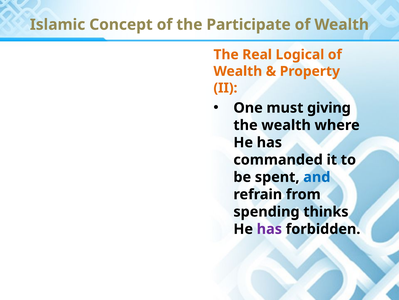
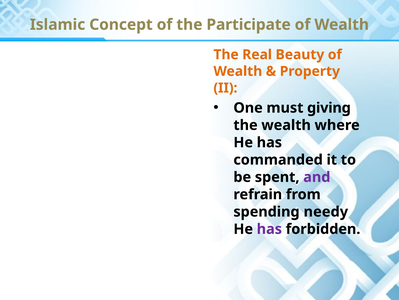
Logical: Logical -> Beauty (300, 54)
and colour: blue -> purple (317, 177)
thinks: thinks -> needy (326, 211)
